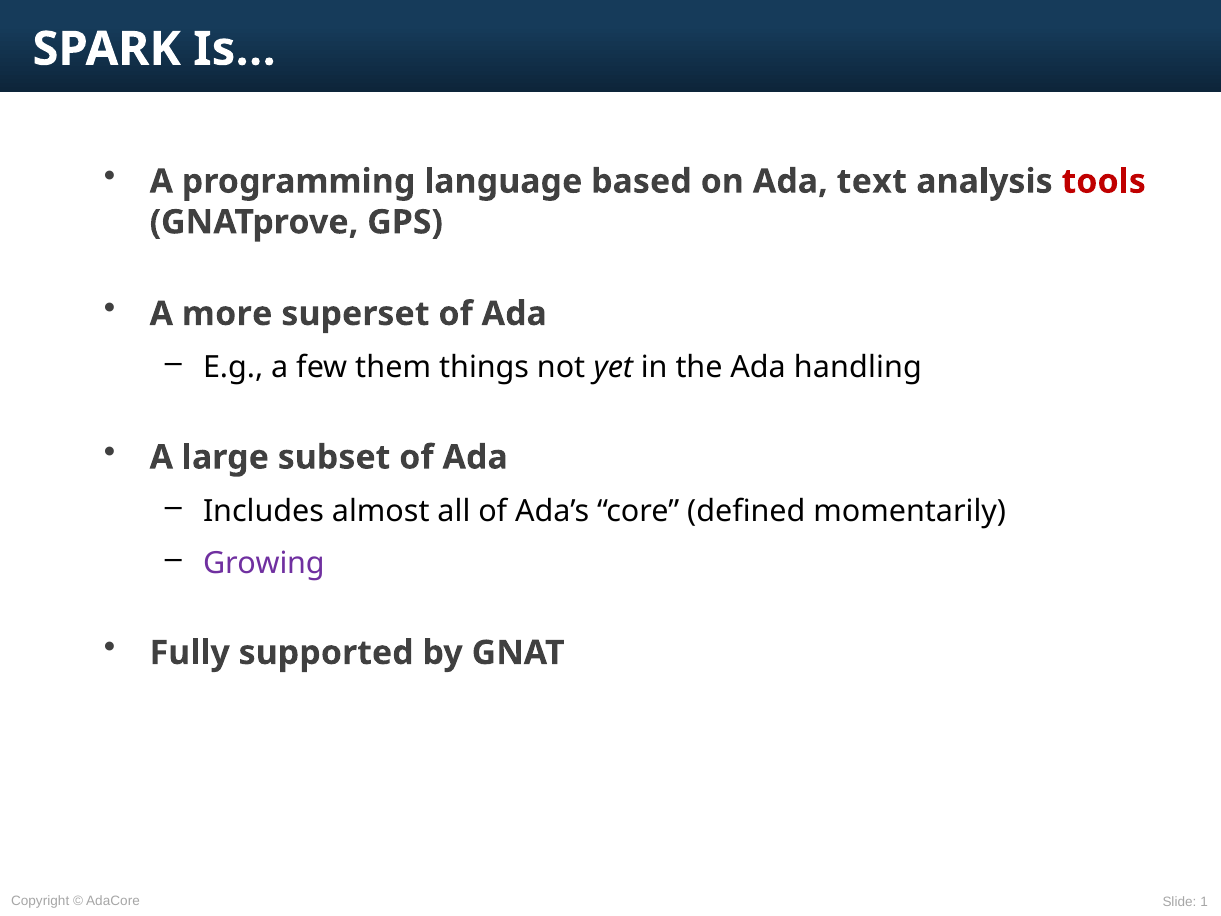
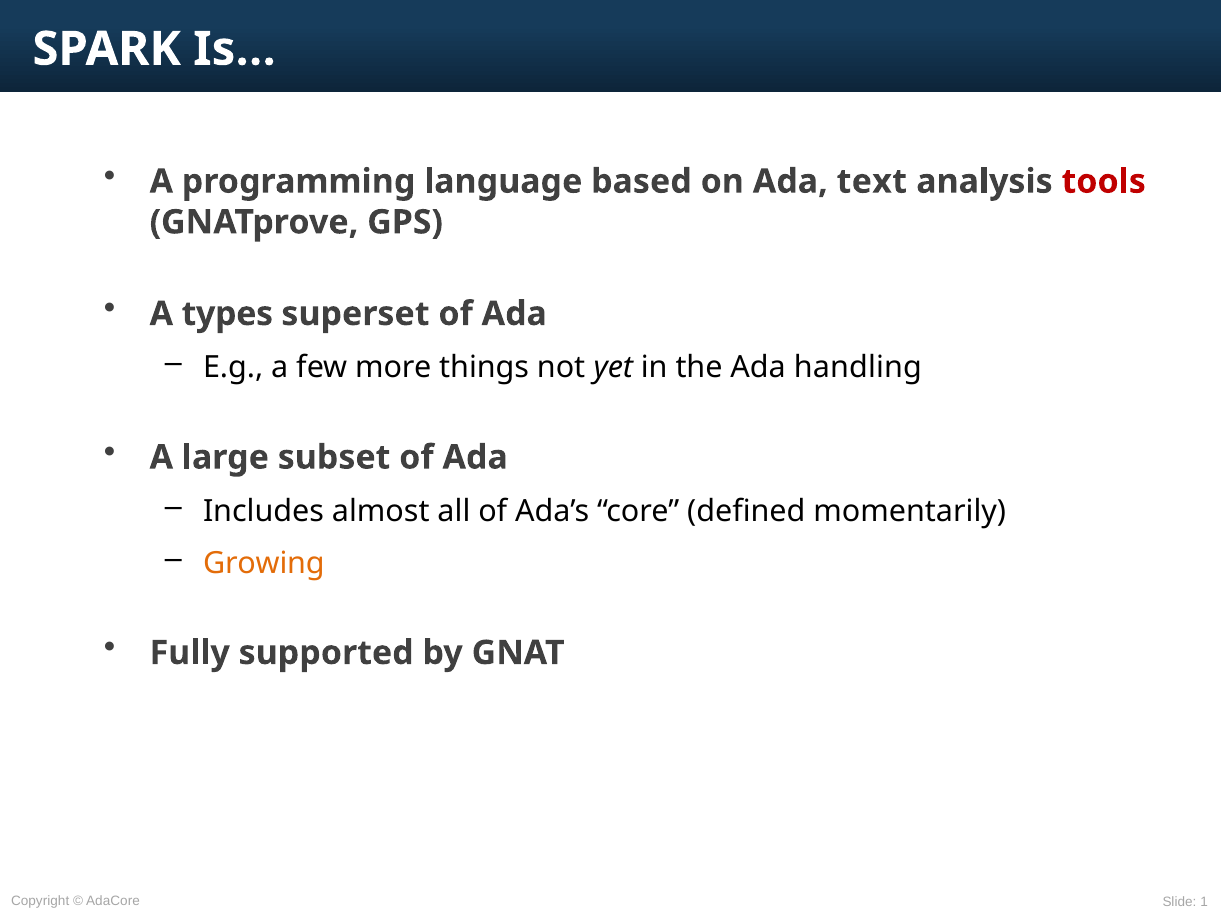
more: more -> types (227, 314)
them: them -> more (393, 367)
Growing colour: purple -> orange (264, 563)
